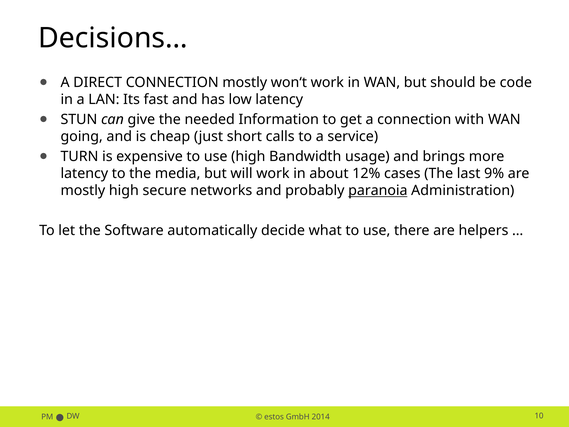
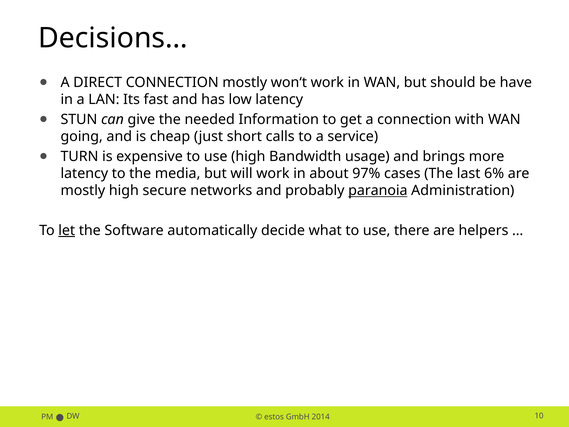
code: code -> have (516, 82)
12%: 12% -> 97% (366, 173)
9%: 9% -> 6% (494, 173)
let underline: none -> present (67, 230)
